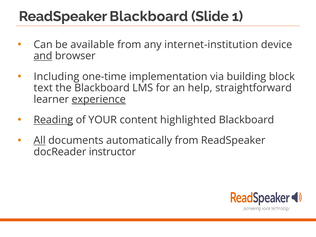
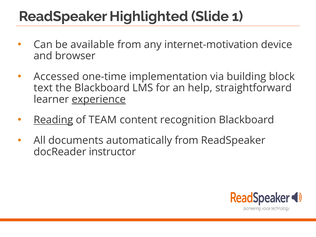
ReadSpeaker Blackboard: Blackboard -> Highlighted (149, 16)
internet-institution: internet-institution -> internet-motivation (211, 45)
and underline: present -> none (43, 56)
Including: Including -> Accessed (56, 77)
YOUR: YOUR -> TEAM (103, 120)
highlighted: highlighted -> recognition (188, 120)
All underline: present -> none (40, 141)
